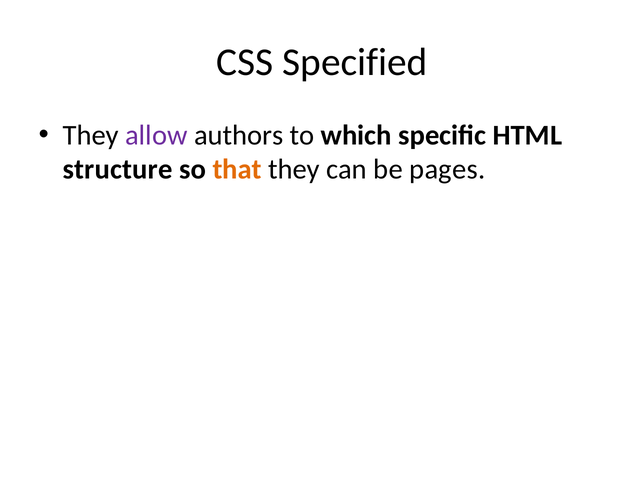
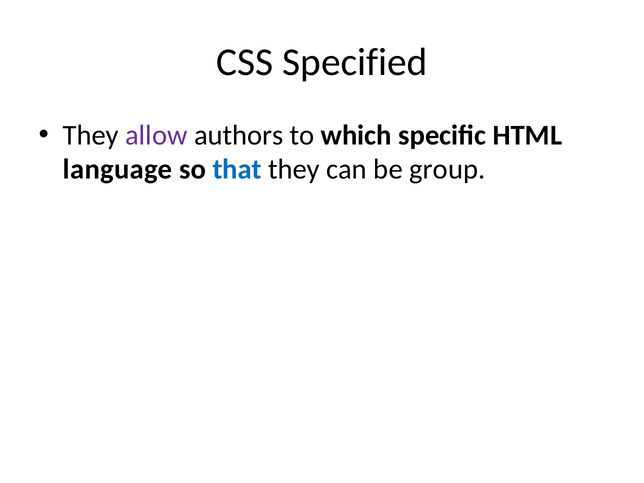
structure: structure -> language (118, 169)
that colour: orange -> blue (237, 169)
pages: pages -> group (447, 169)
